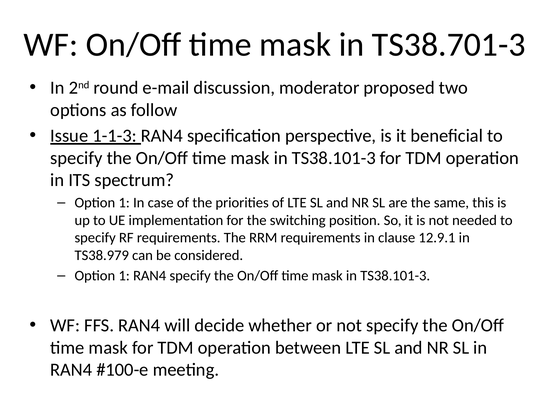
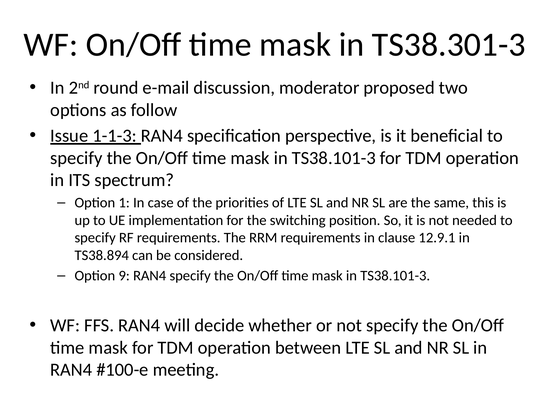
TS38.701-3: TS38.701-3 -> TS38.301-3 (449, 45)
TS38.979: TS38.979 -> TS38.894 (102, 255)
1: 1 -> 9 (124, 275)
